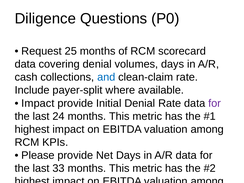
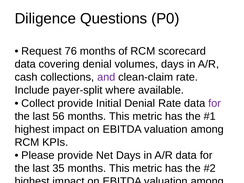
25: 25 -> 76 (71, 51)
and colour: blue -> purple (106, 77)
Impact: Impact -> Collect (38, 103)
24: 24 -> 56 (59, 116)
33: 33 -> 35 (59, 168)
